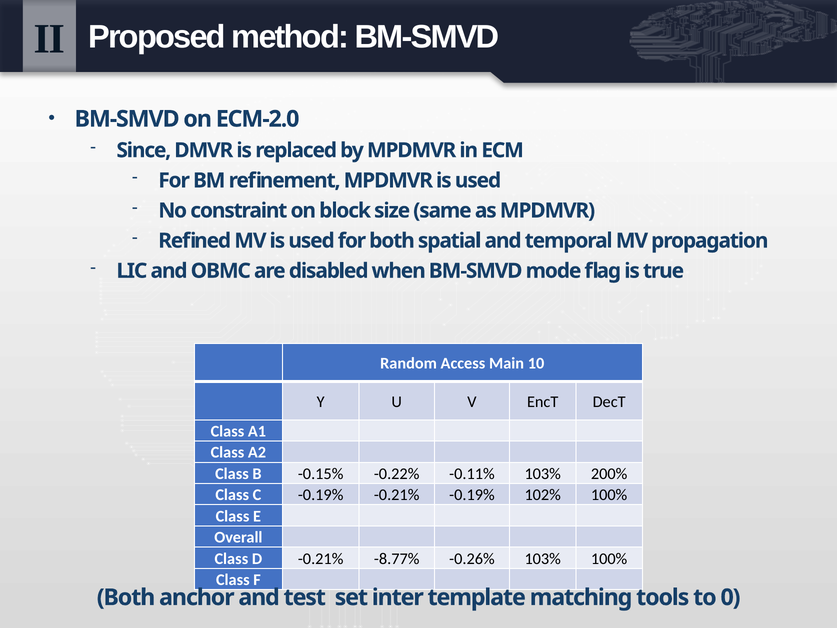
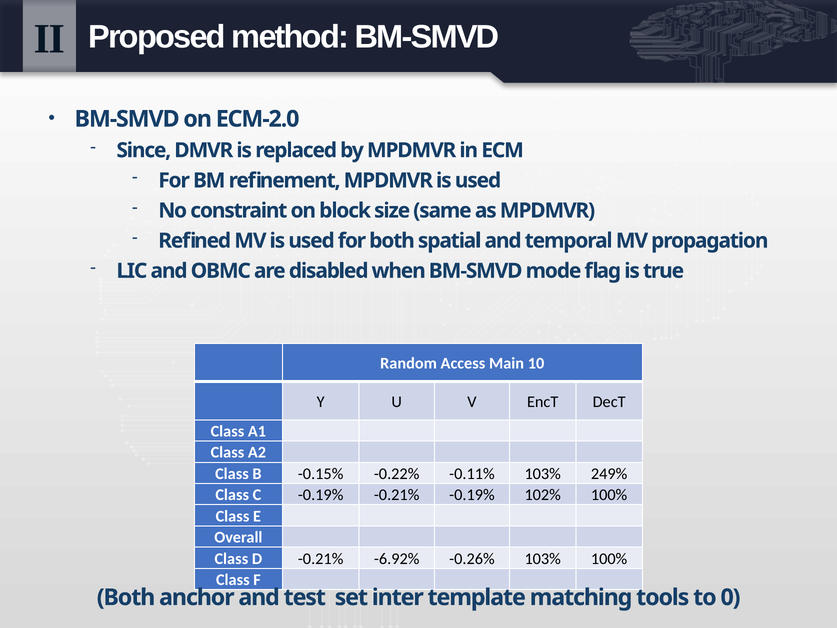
200%: 200% -> 249% (609, 474)
-8.77%: -8.77% -> -6.92% (397, 558)
